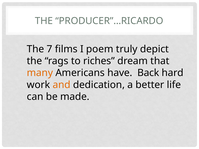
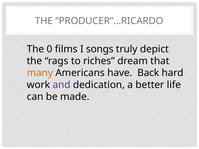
7: 7 -> 0 (50, 49)
poem: poem -> songs (100, 49)
and colour: orange -> purple (62, 85)
